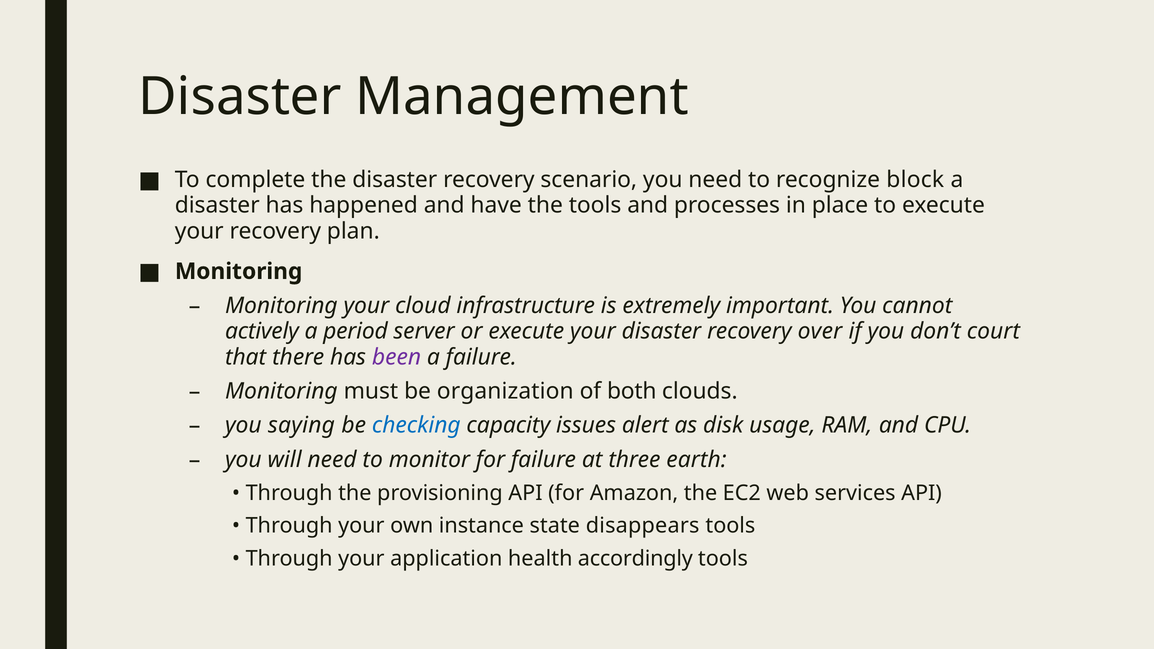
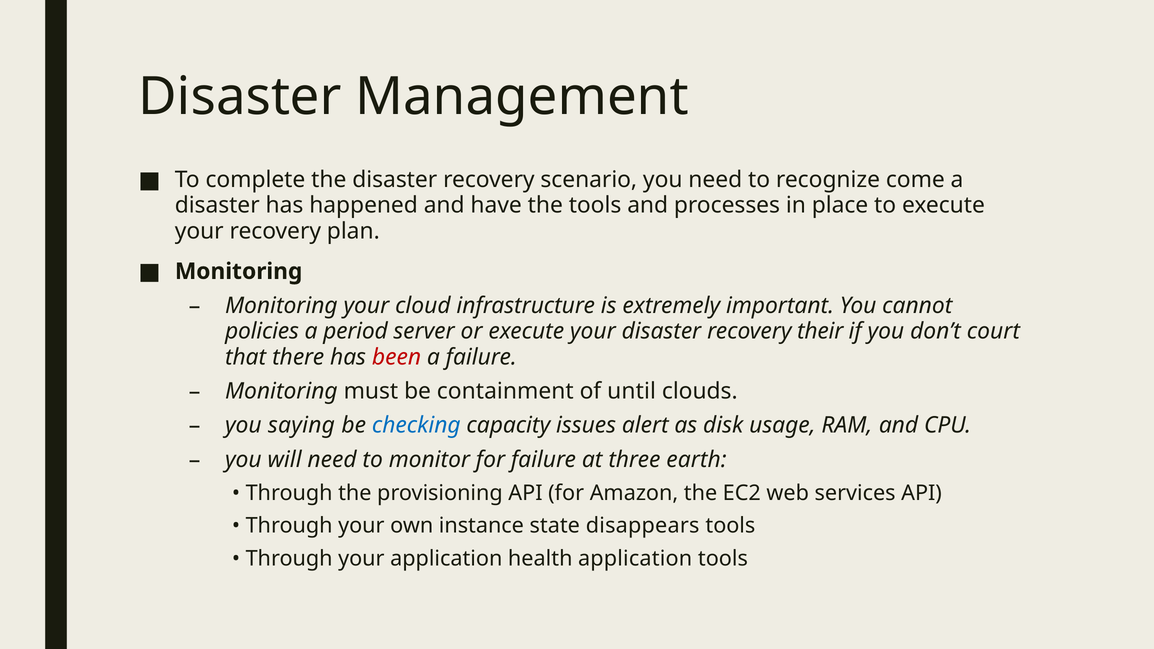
block: block -> come (915, 180)
actively: actively -> policies (262, 331)
over: over -> their (820, 331)
been colour: purple -> red (397, 357)
organization: organization -> containment (505, 391)
both: both -> until (632, 391)
health accordingly: accordingly -> application (635, 559)
